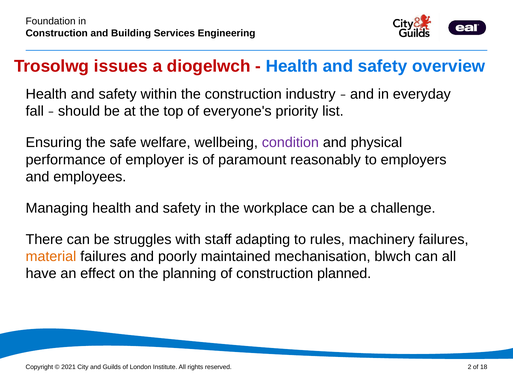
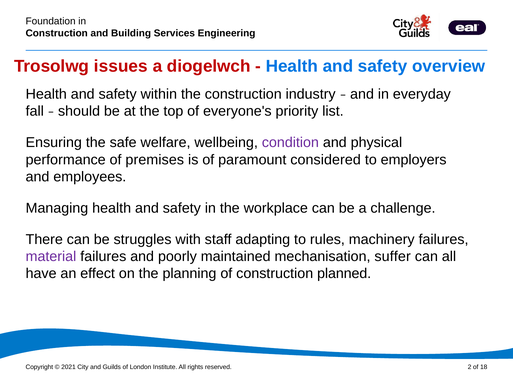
employer: employer -> premises (155, 160)
reasonably: reasonably -> considered (326, 160)
material colour: orange -> purple (51, 257)
blwch: blwch -> suffer (393, 257)
